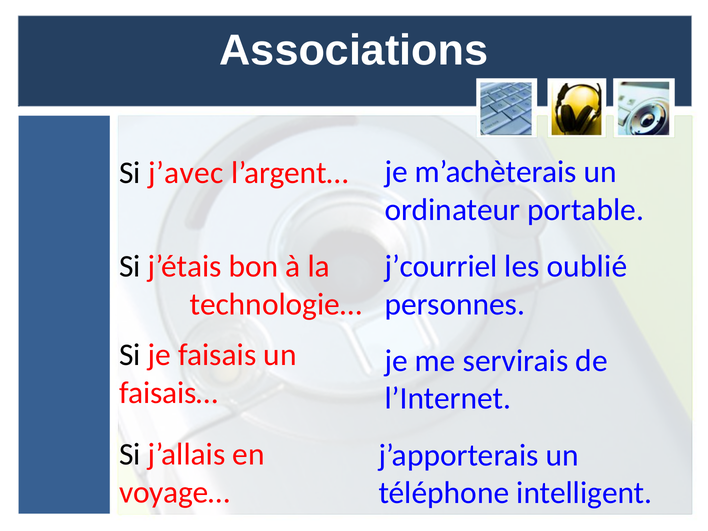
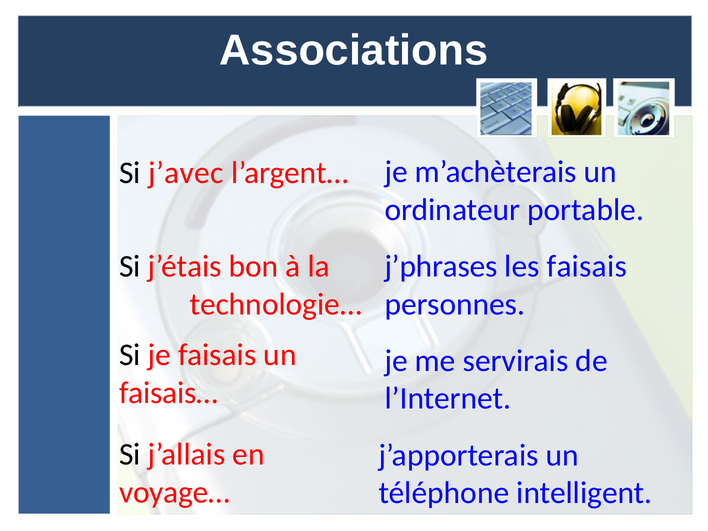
j’courriel: j’courriel -> j’phrases (441, 266)
les oublié: oublié -> faisais (587, 266)
